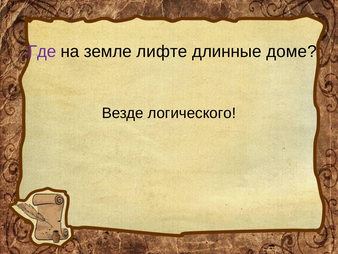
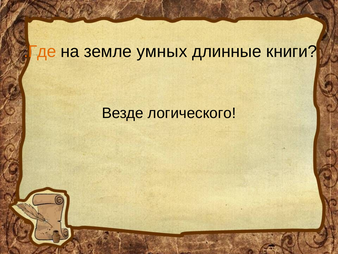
.Где colour: purple -> orange (40, 51)
лифте: лифте -> умных (162, 51)
доме: доме -> книги (292, 51)
